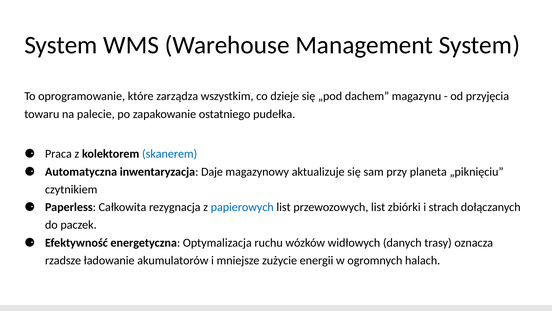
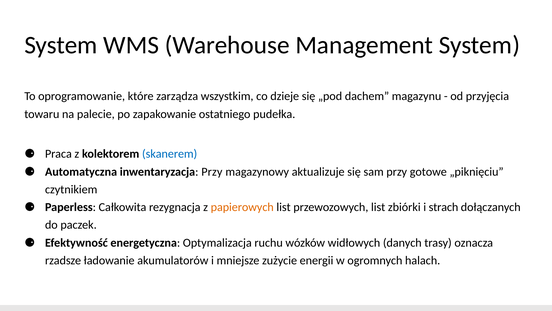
inwentaryzacja Daje: Daje -> Przy (212, 171)
planeta: planeta -> gotowe (428, 171)
papierowych colour: blue -> orange (242, 207)
